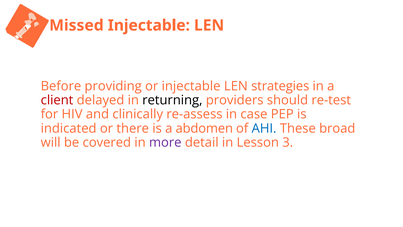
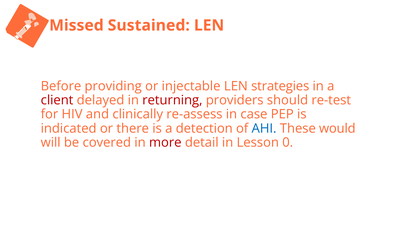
Missed Injectable: Injectable -> Sustained (149, 25)
returning colour: black -> red (172, 100)
abdomen: abdomen -> detection (204, 128)
broad: broad -> would (337, 128)
more colour: purple -> red (165, 142)
3: 3 -> 0 (288, 142)
